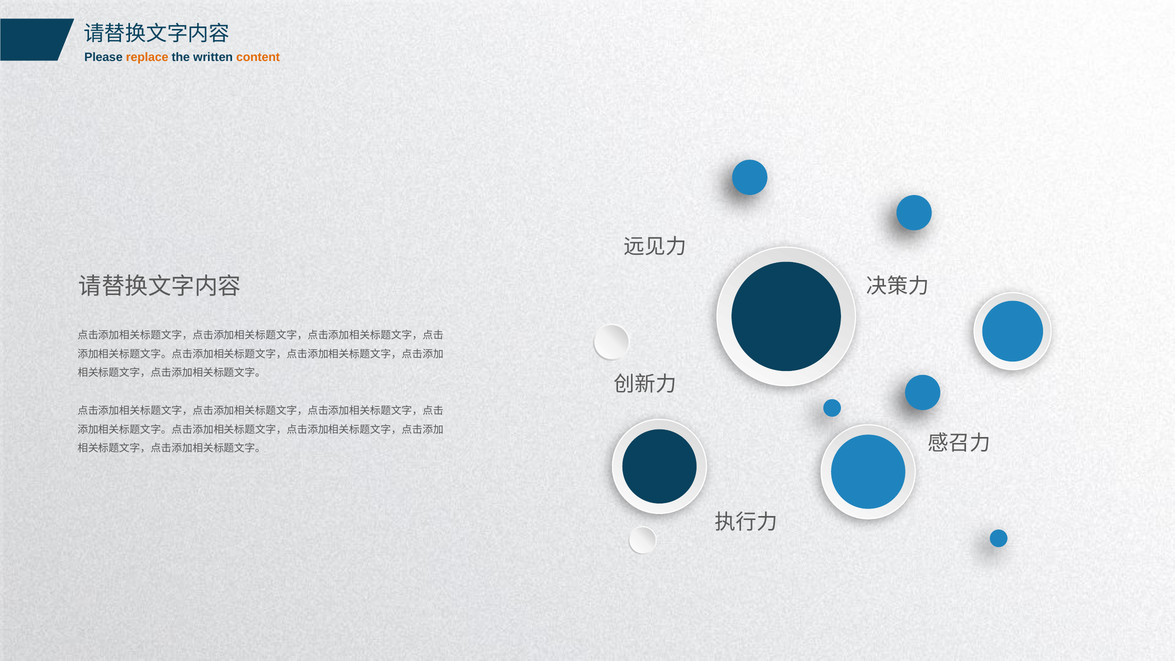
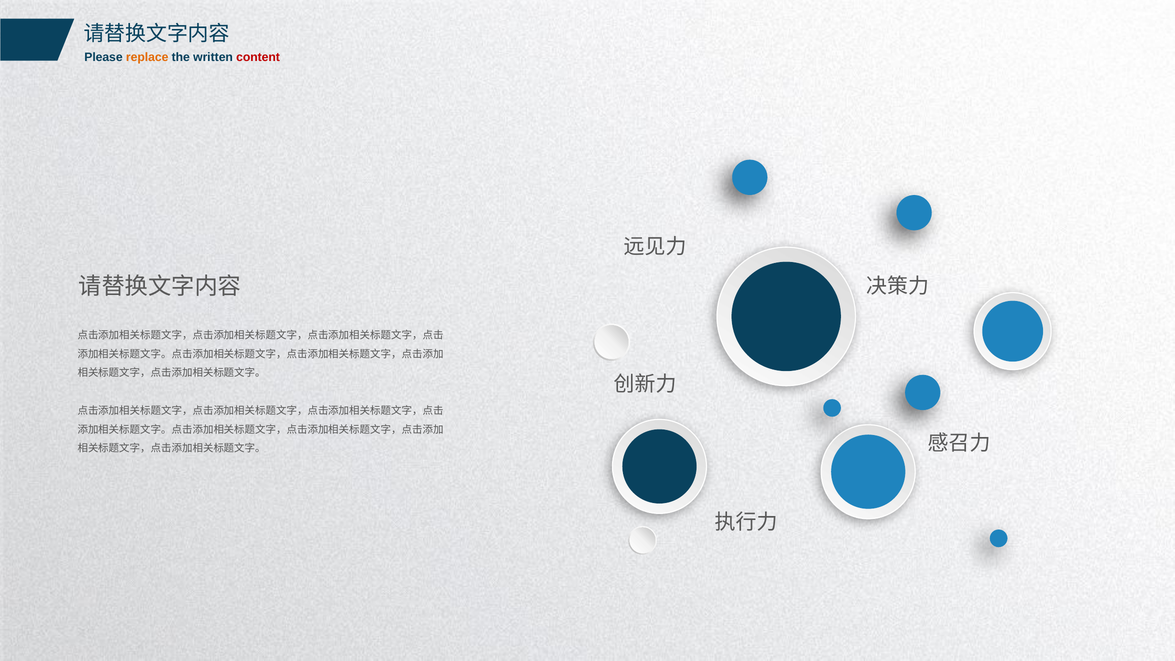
content colour: orange -> red (258, 57)
